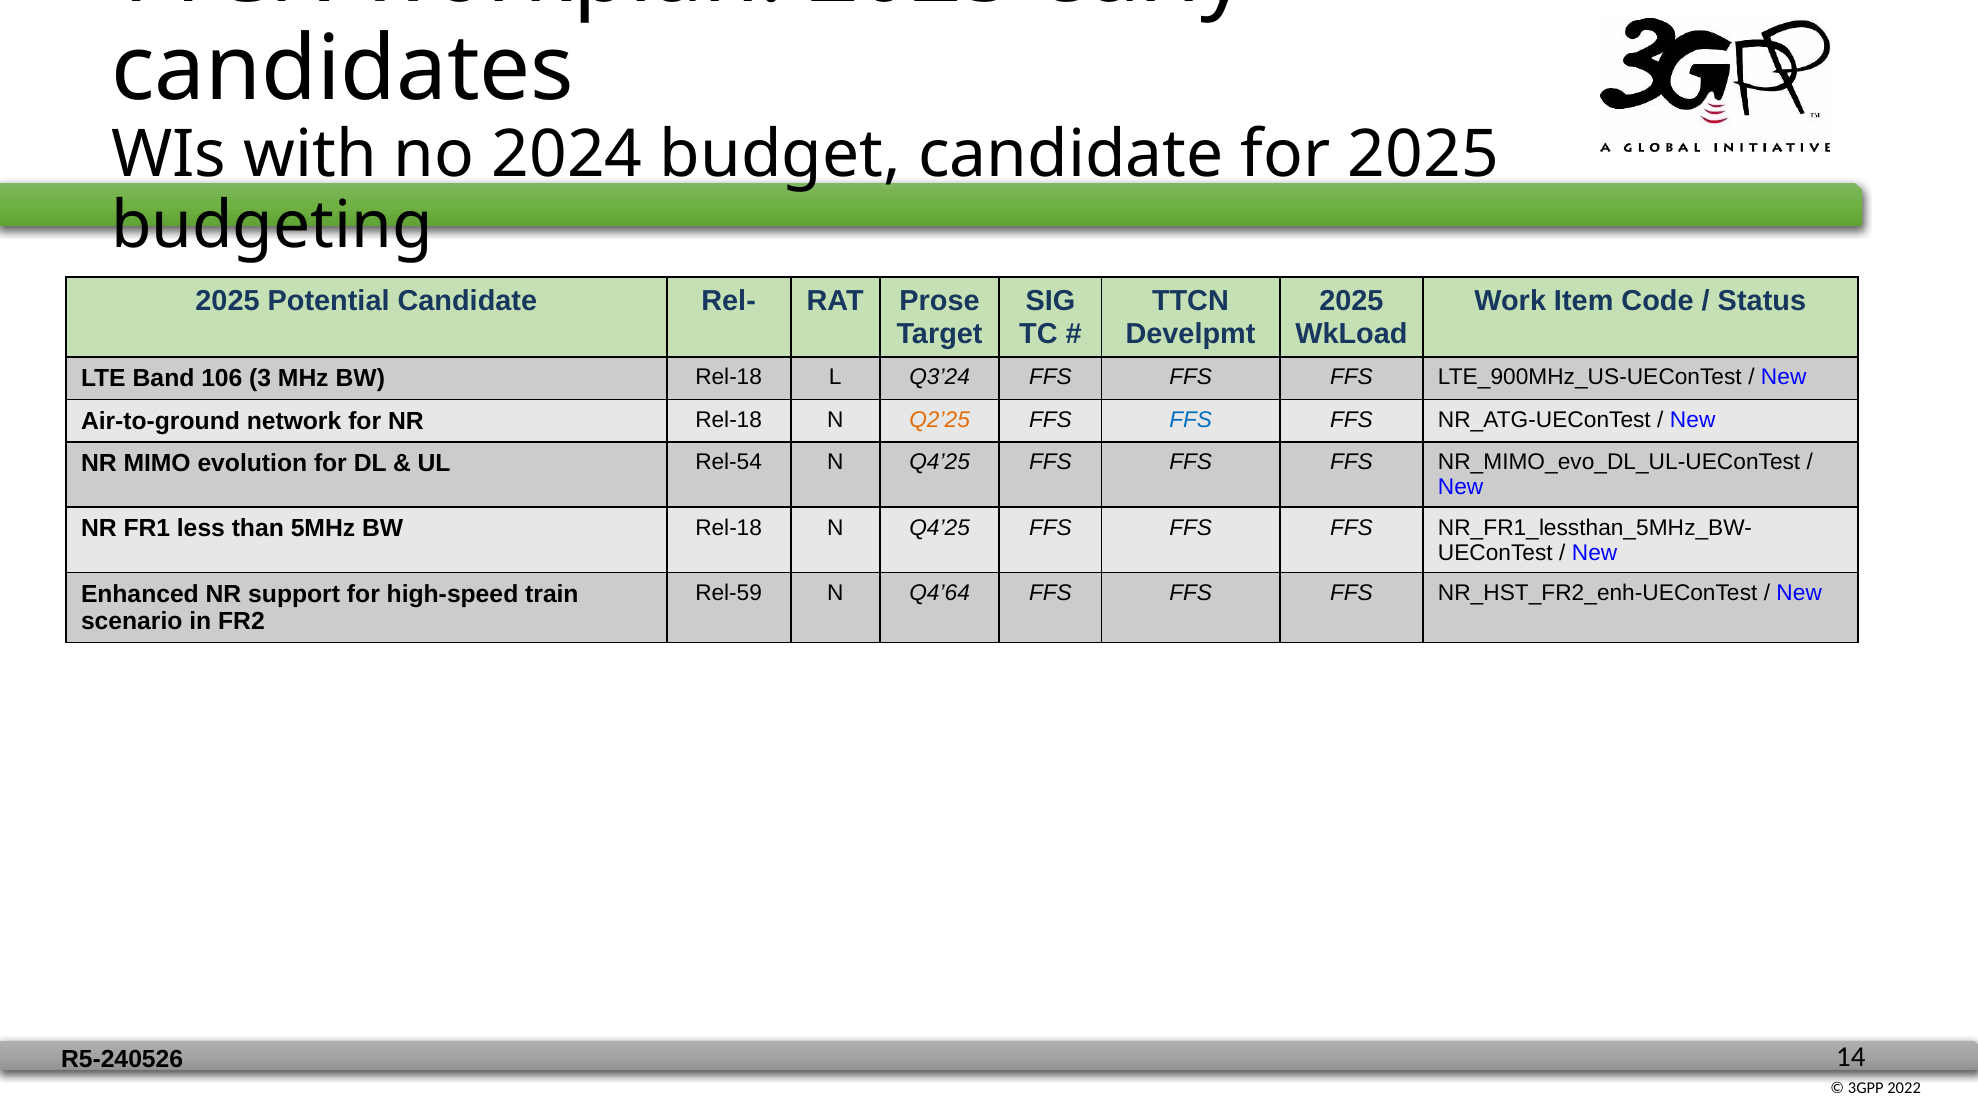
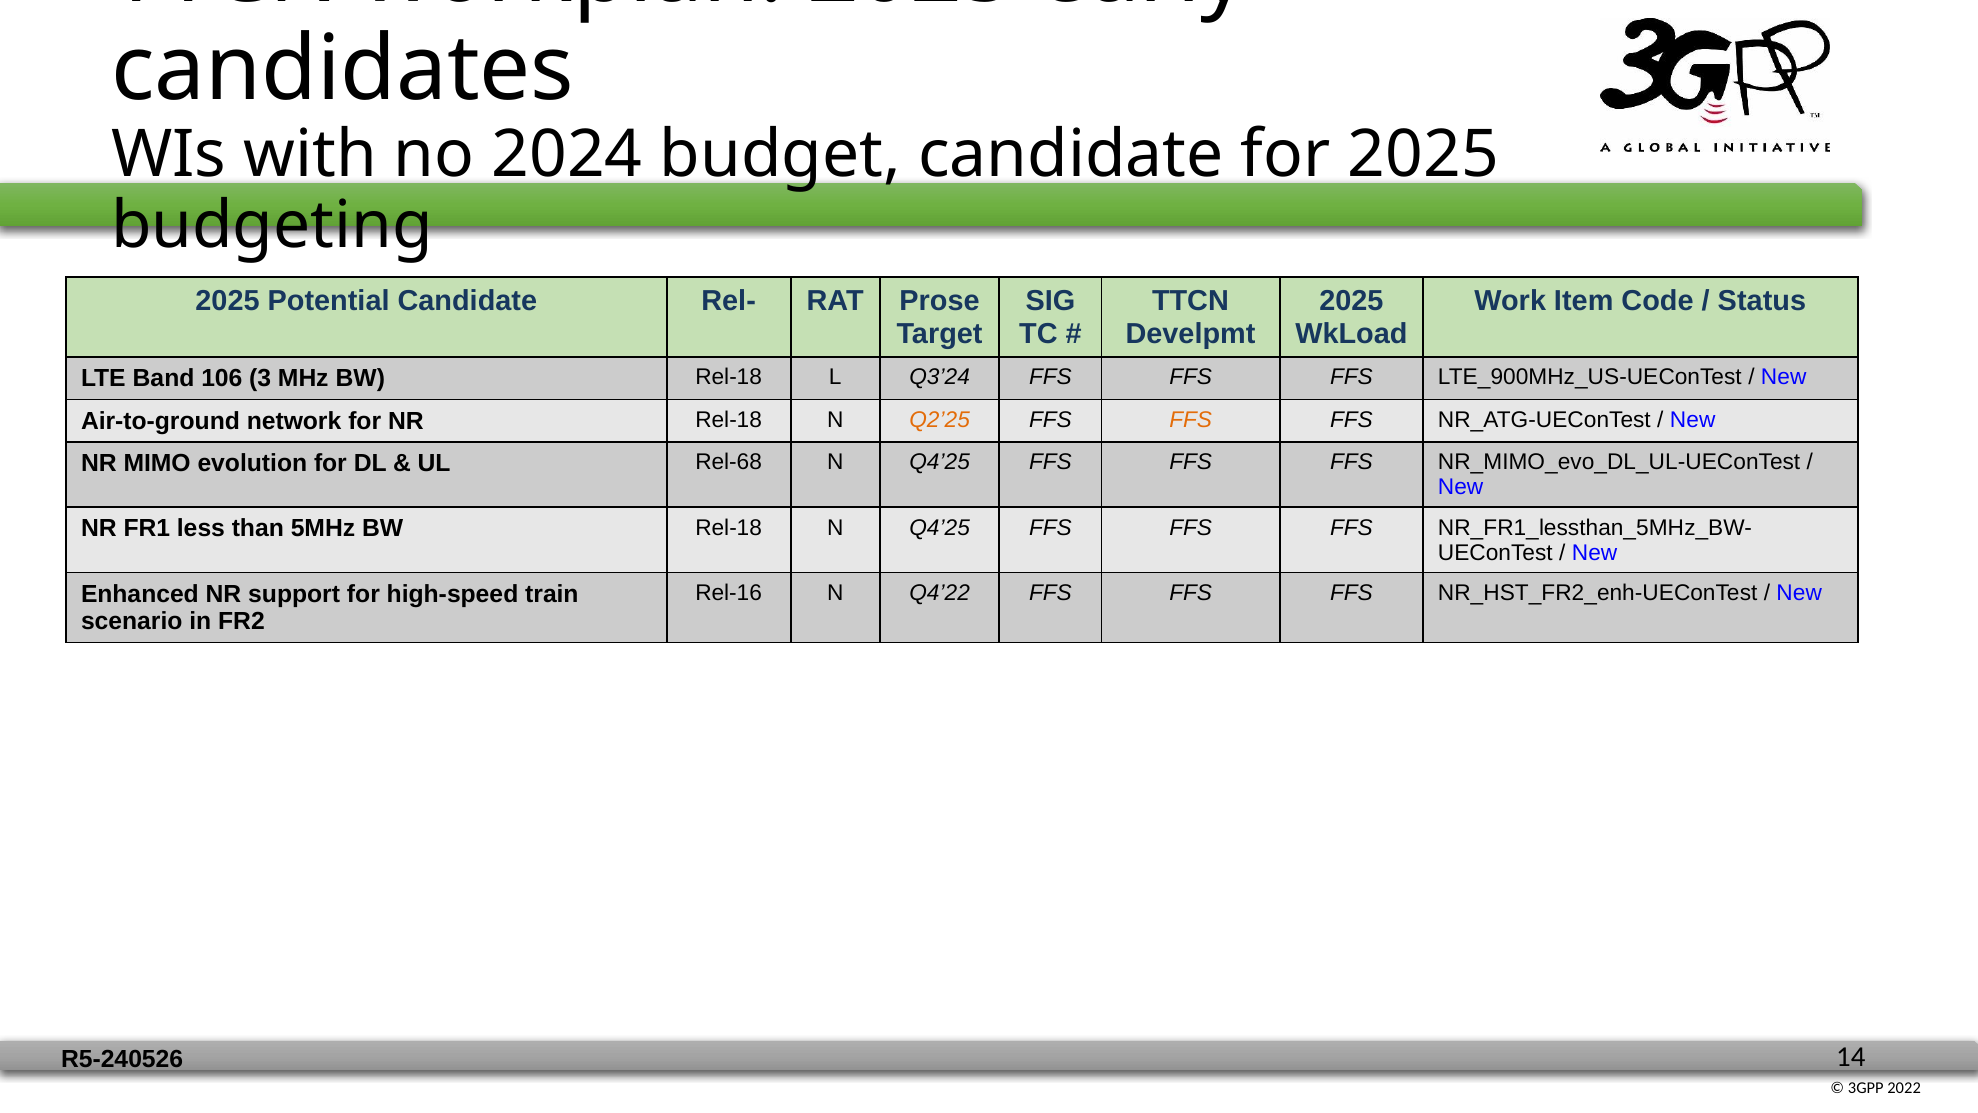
FFS colour: blue -> orange (1191, 420)
Rel-54: Rel-54 -> Rel-68 (729, 462)
Rel-59: Rel-59 -> Rel-16 (729, 593)
Q4’64: Q4’64 -> Q4’22 (940, 593)
